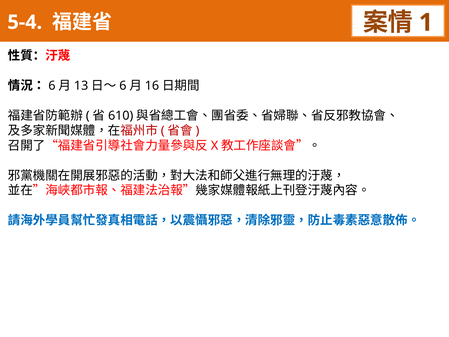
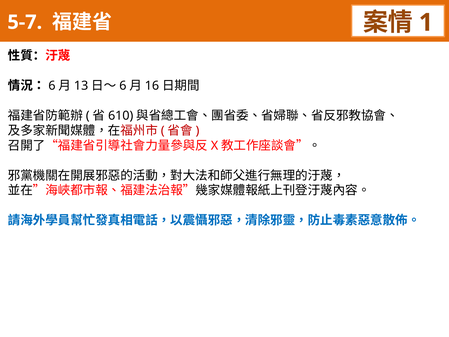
5-4: 5-4 -> 5-7 (25, 22)
